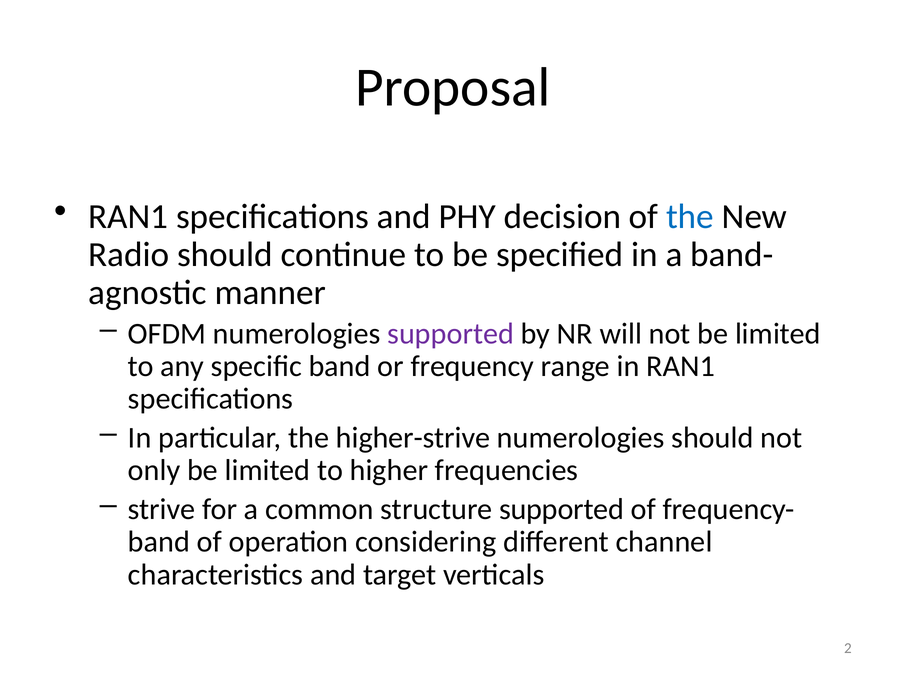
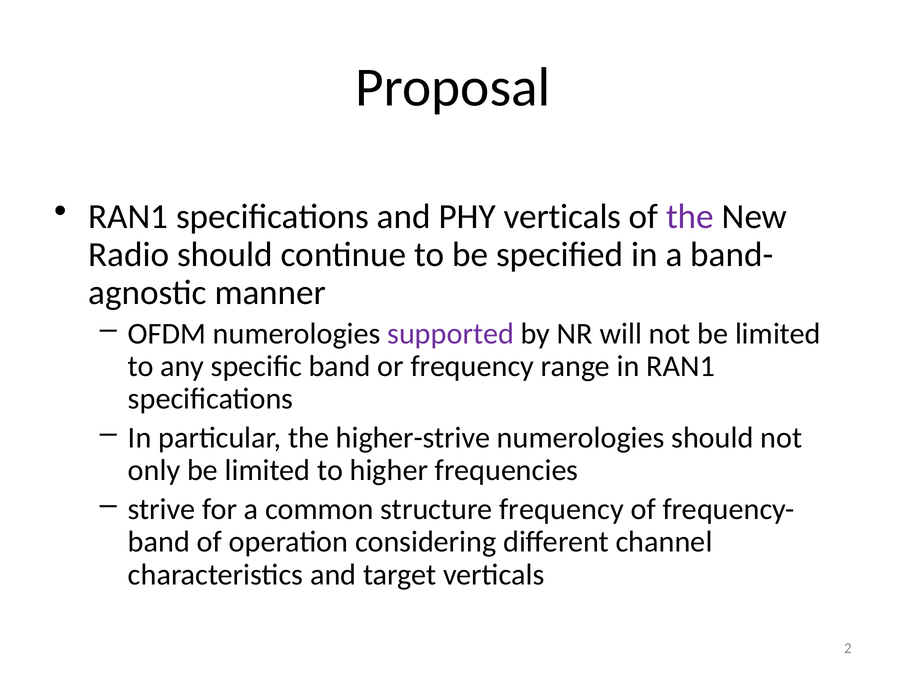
PHY decision: decision -> verticals (562, 217)
the colour: blue -> purple (690, 217)
structure supported: supported -> frequency (561, 510)
